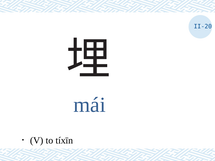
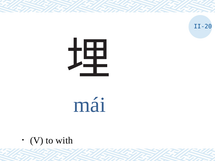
tíxīn: tíxīn -> with (64, 141)
